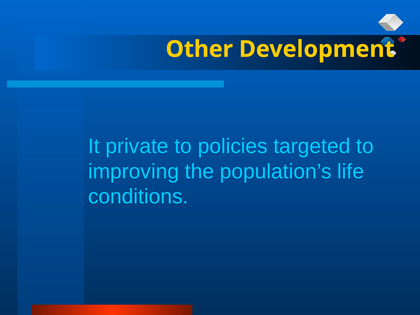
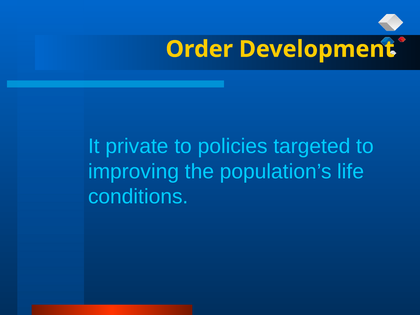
Other: Other -> Order (199, 49)
